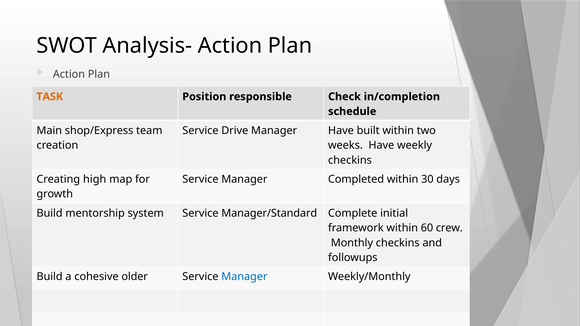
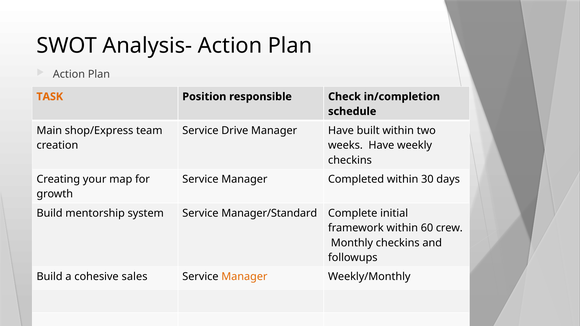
high: high -> your (95, 179)
older: older -> sales (135, 277)
Manager colour: blue -> orange (244, 277)
